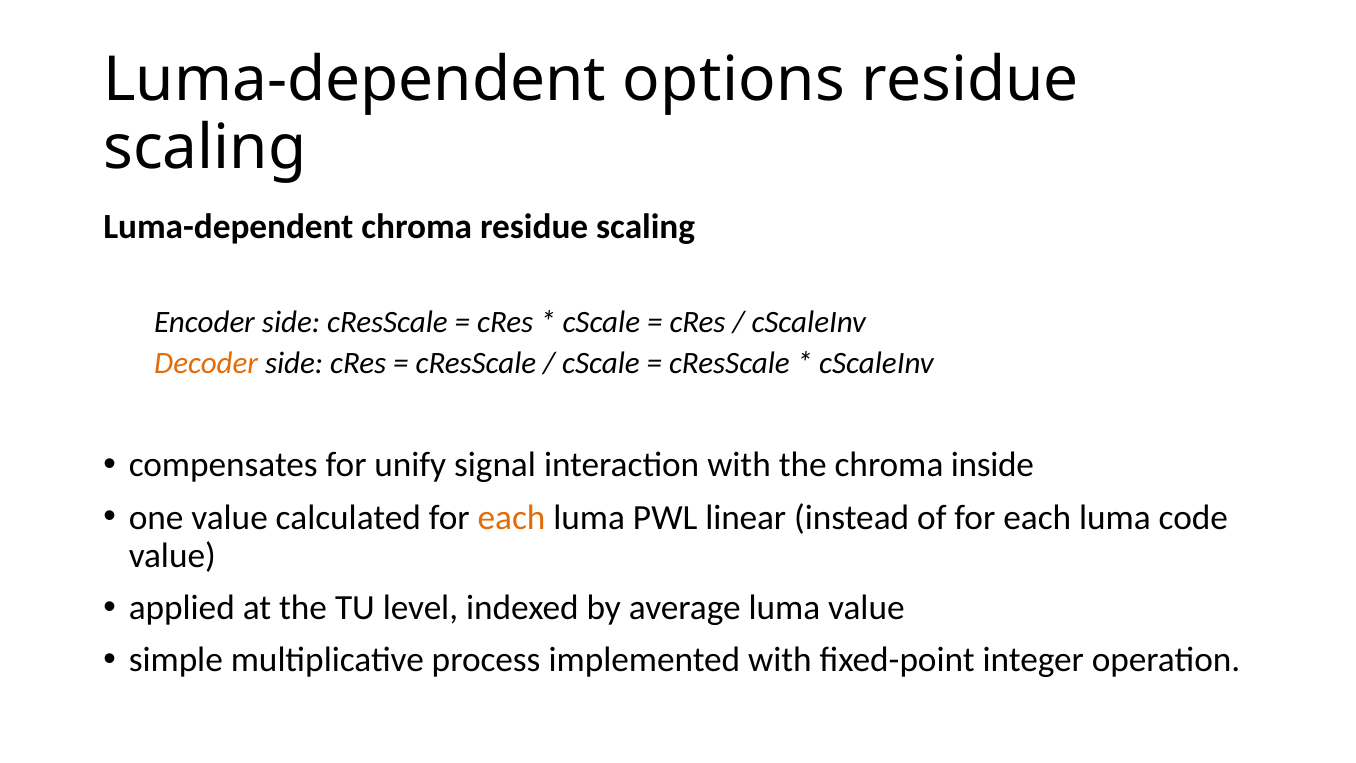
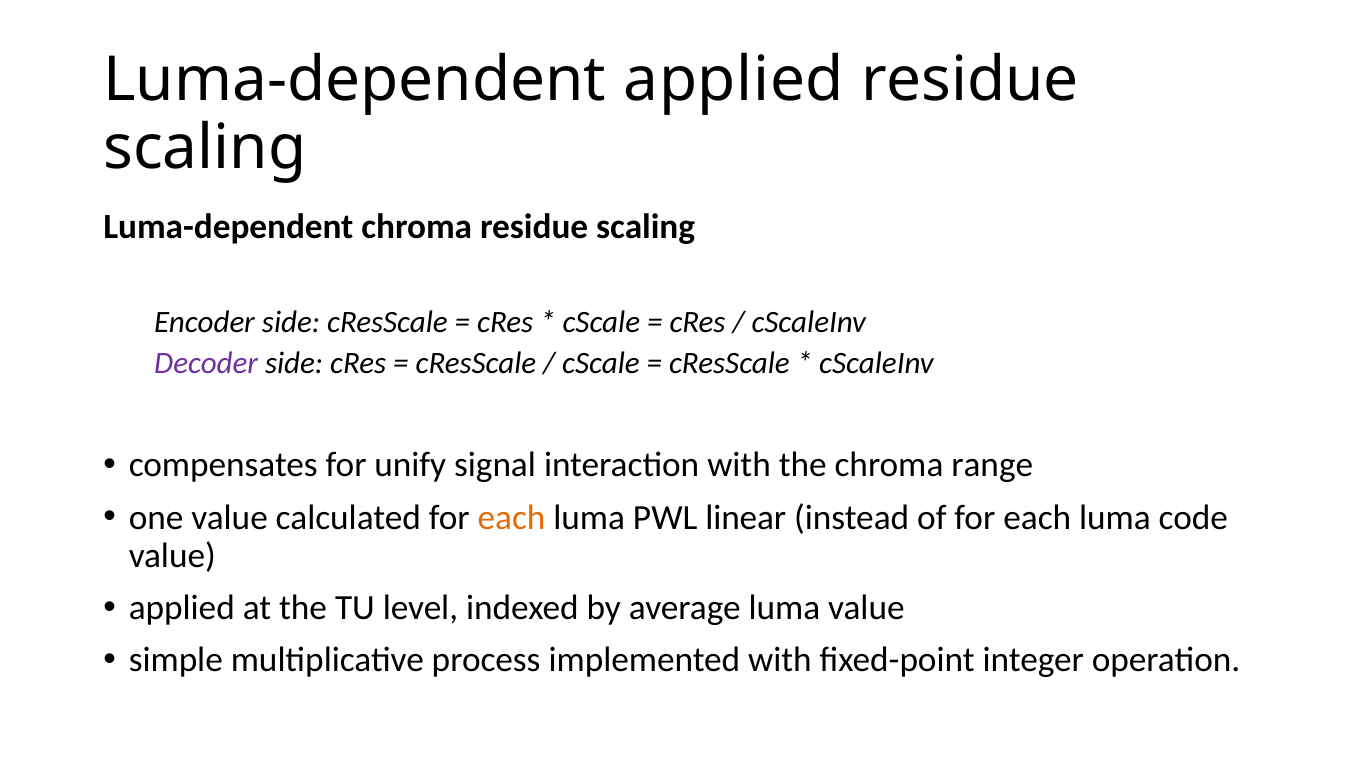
Luma-dependent options: options -> applied (734, 80)
Decoder colour: orange -> purple (206, 363)
inside: inside -> range (992, 465)
